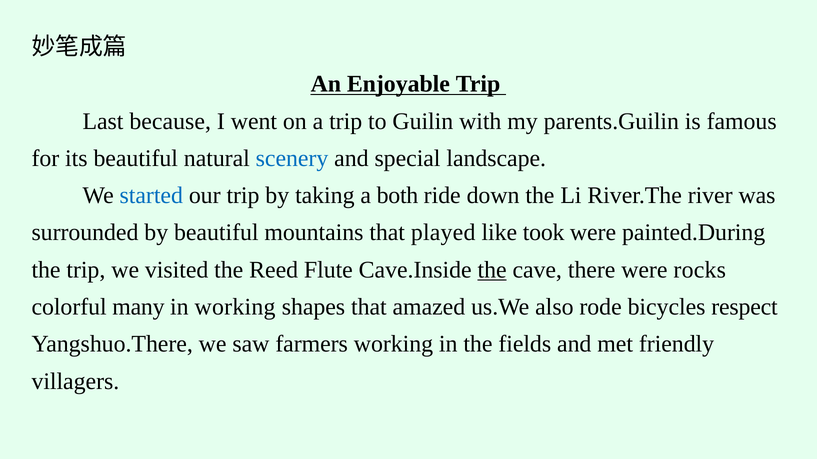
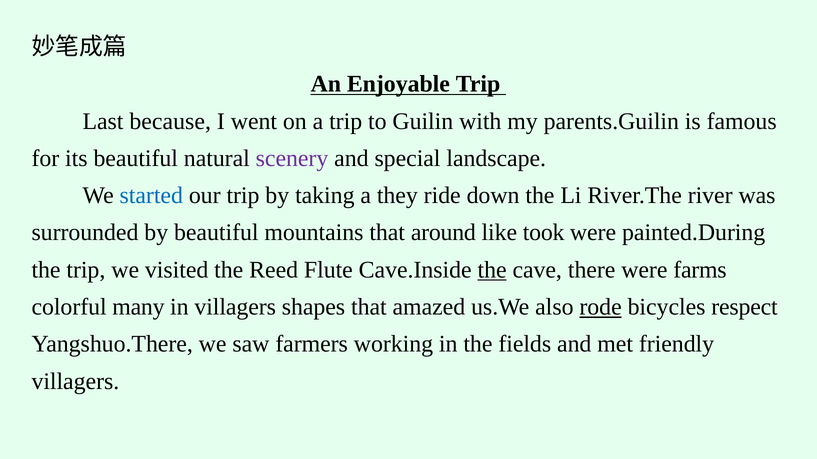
scenery colour: blue -> purple (292, 159)
both: both -> they (397, 196)
played: played -> around (443, 233)
rocks: rocks -> farms (700, 270)
in working: working -> villagers (235, 307)
rode underline: none -> present (601, 307)
